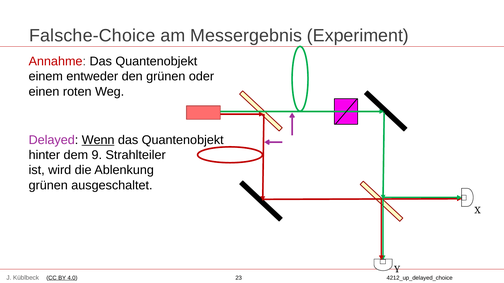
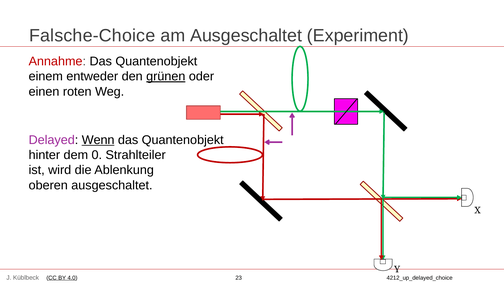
am Messergebnis: Messergebnis -> Ausgeschaltet (246, 36)
grünen underline: none -> present (166, 77)
9: 9 -> 0 (97, 155)
grünen: grünen -> oberen (48, 186)
